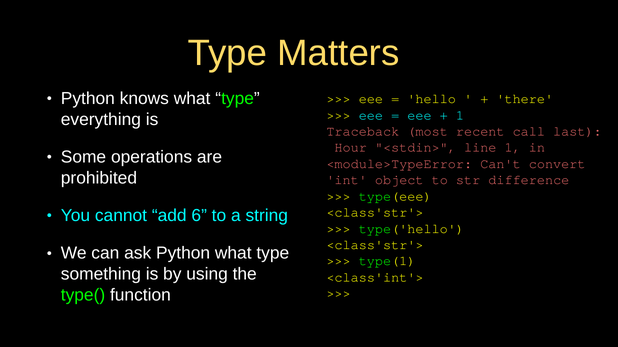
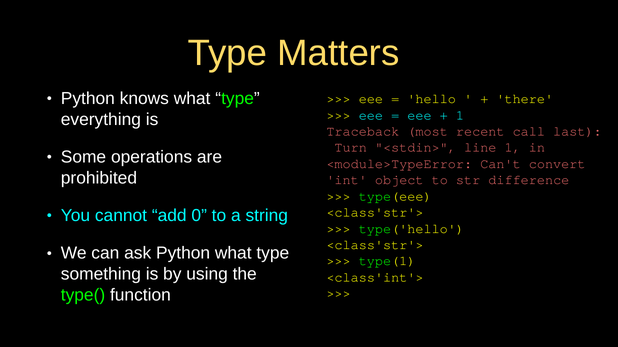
Hour: Hour -> Turn (351, 148)
6: 6 -> 0 (199, 216)
